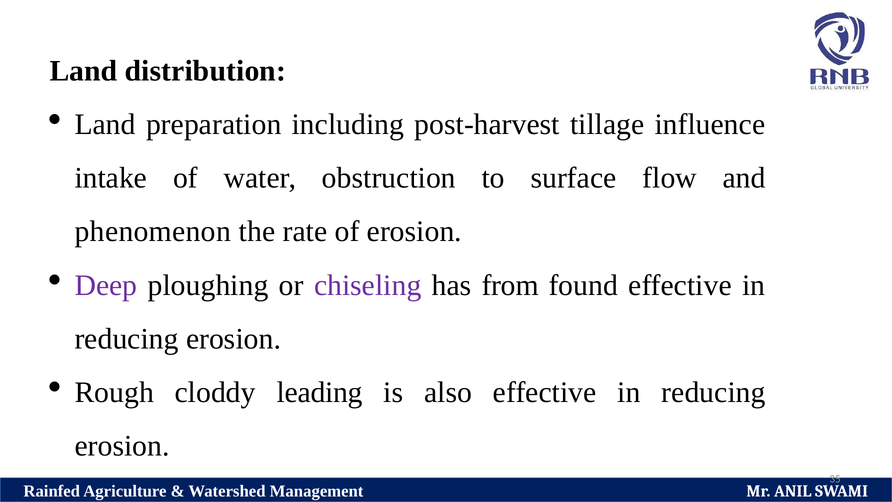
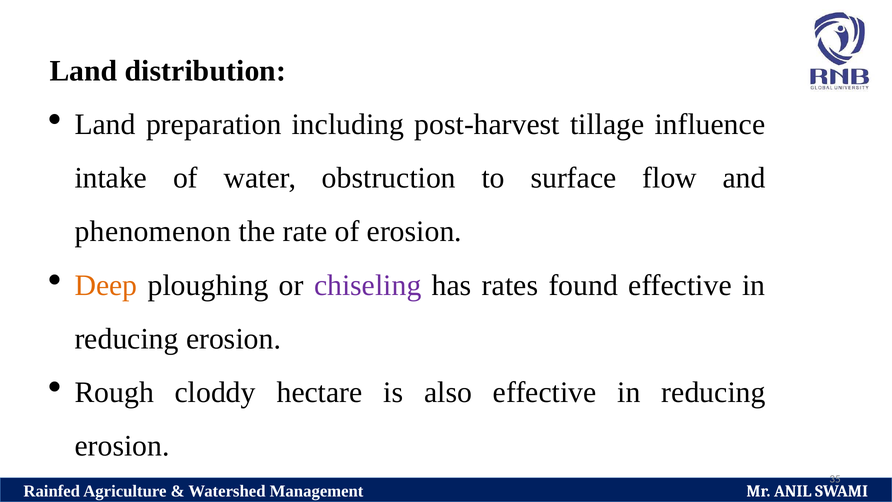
Deep colour: purple -> orange (106, 285)
from: from -> rates (510, 285)
leading: leading -> hectare (320, 392)
